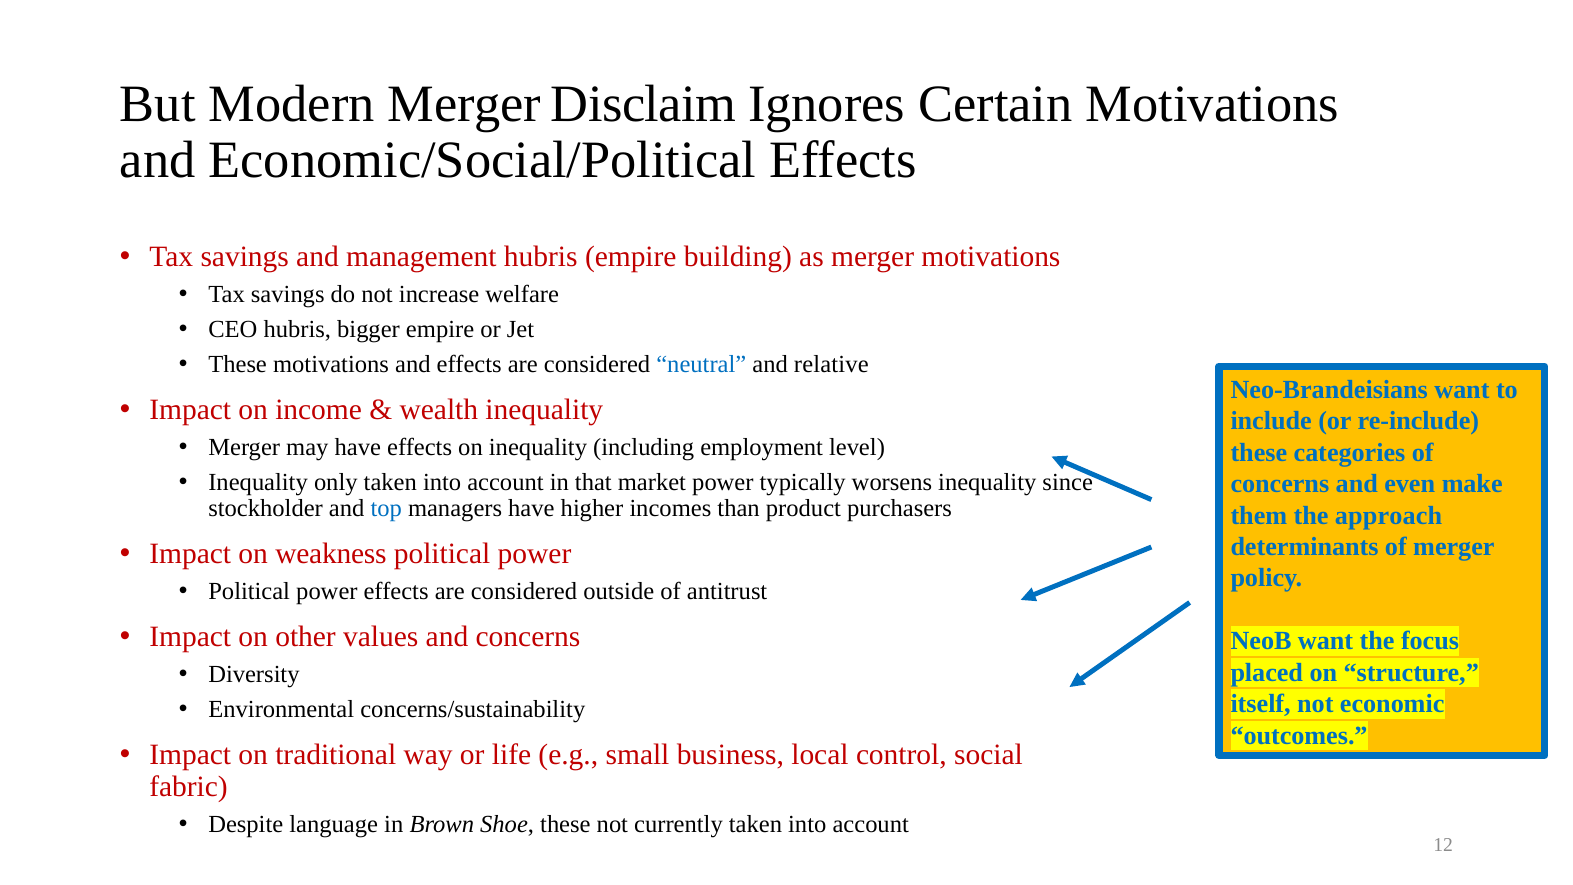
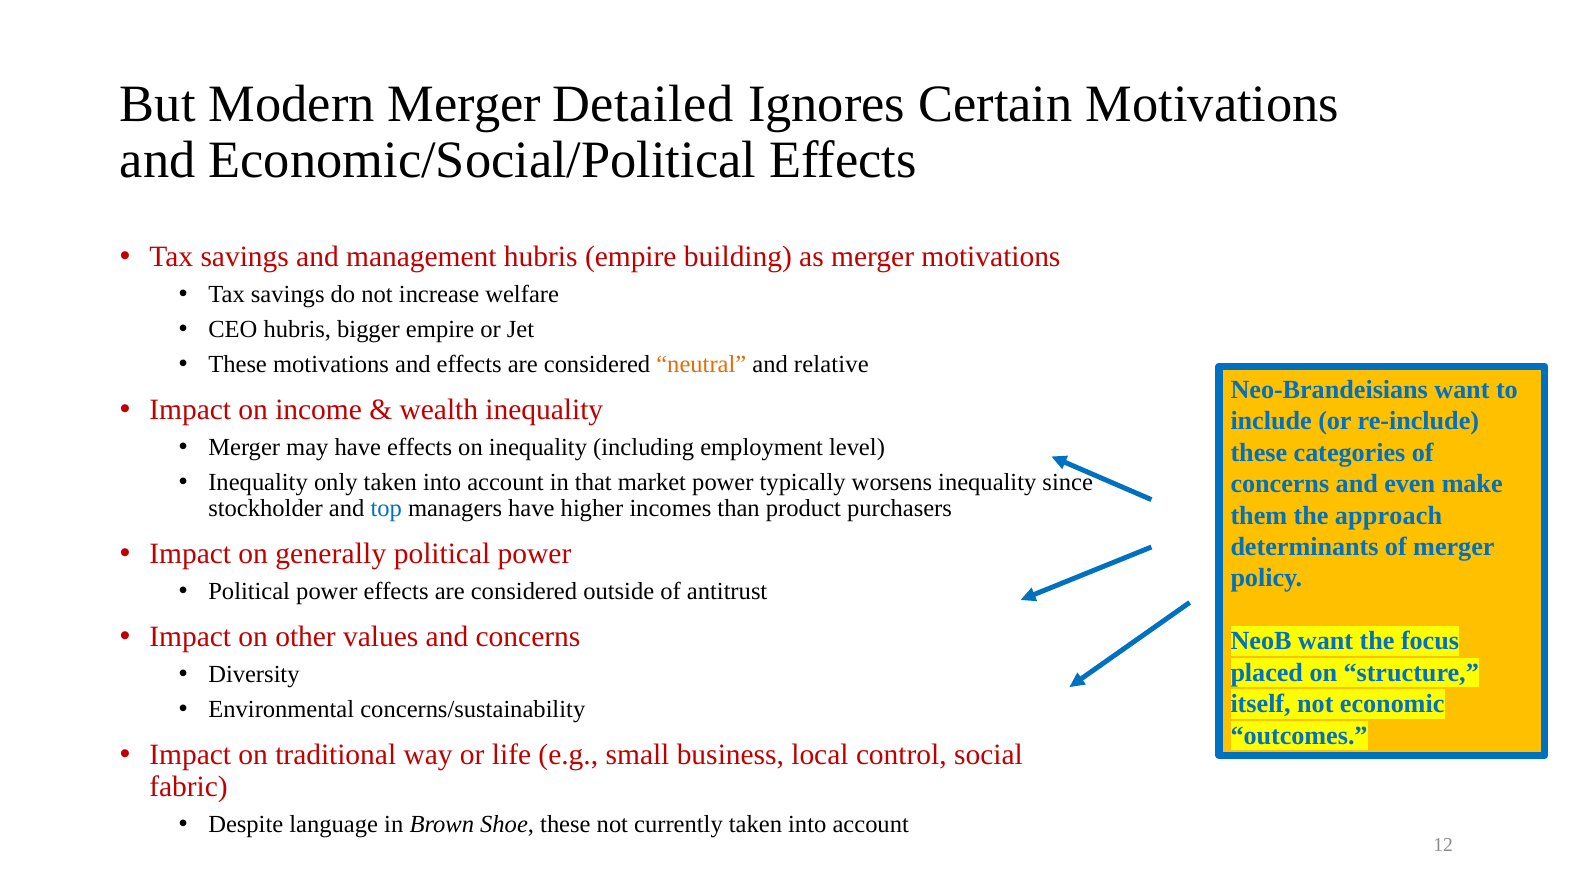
Disclaim: Disclaim -> Detailed (643, 104)
neutral colour: blue -> orange (701, 364)
weakness: weakness -> generally (331, 554)
